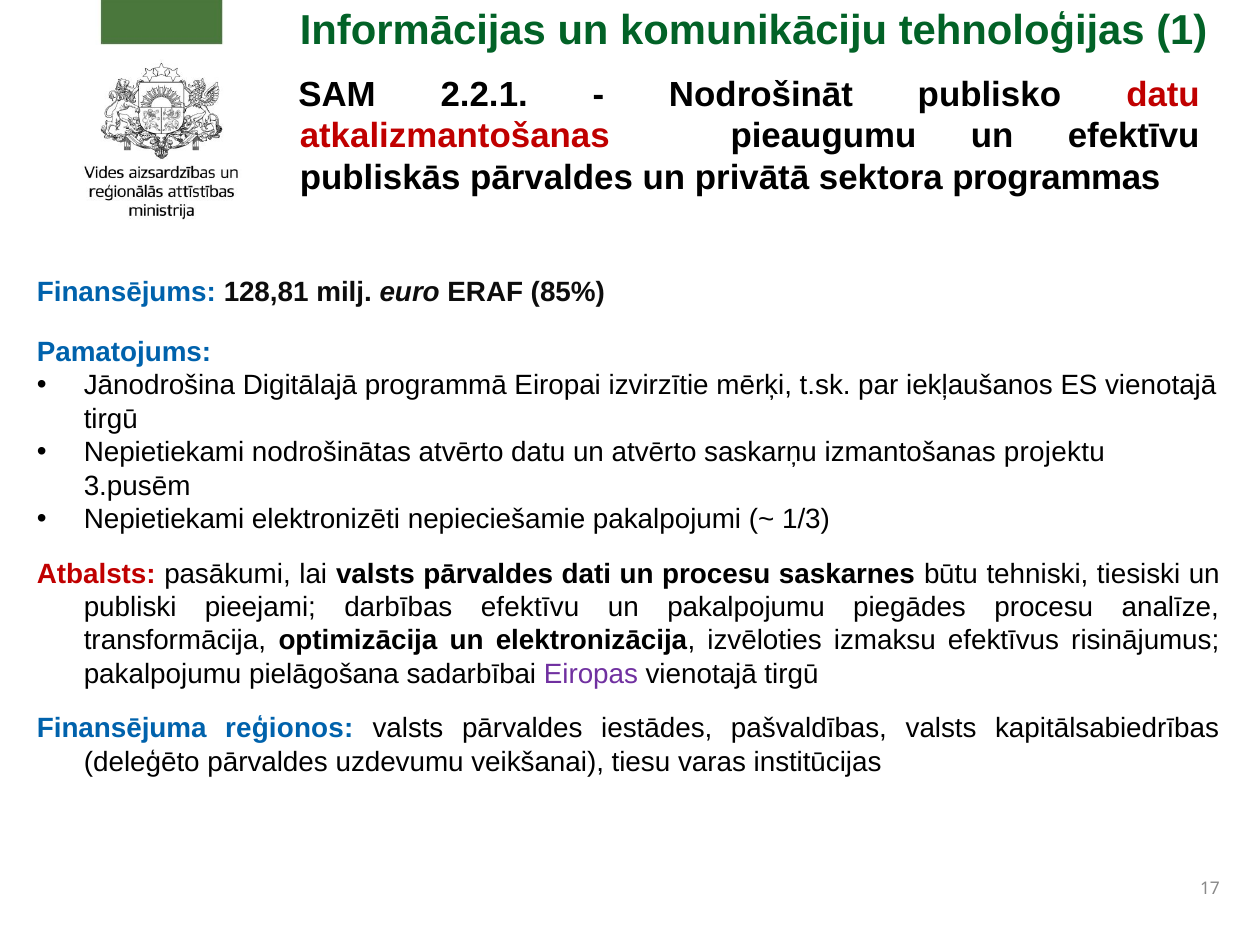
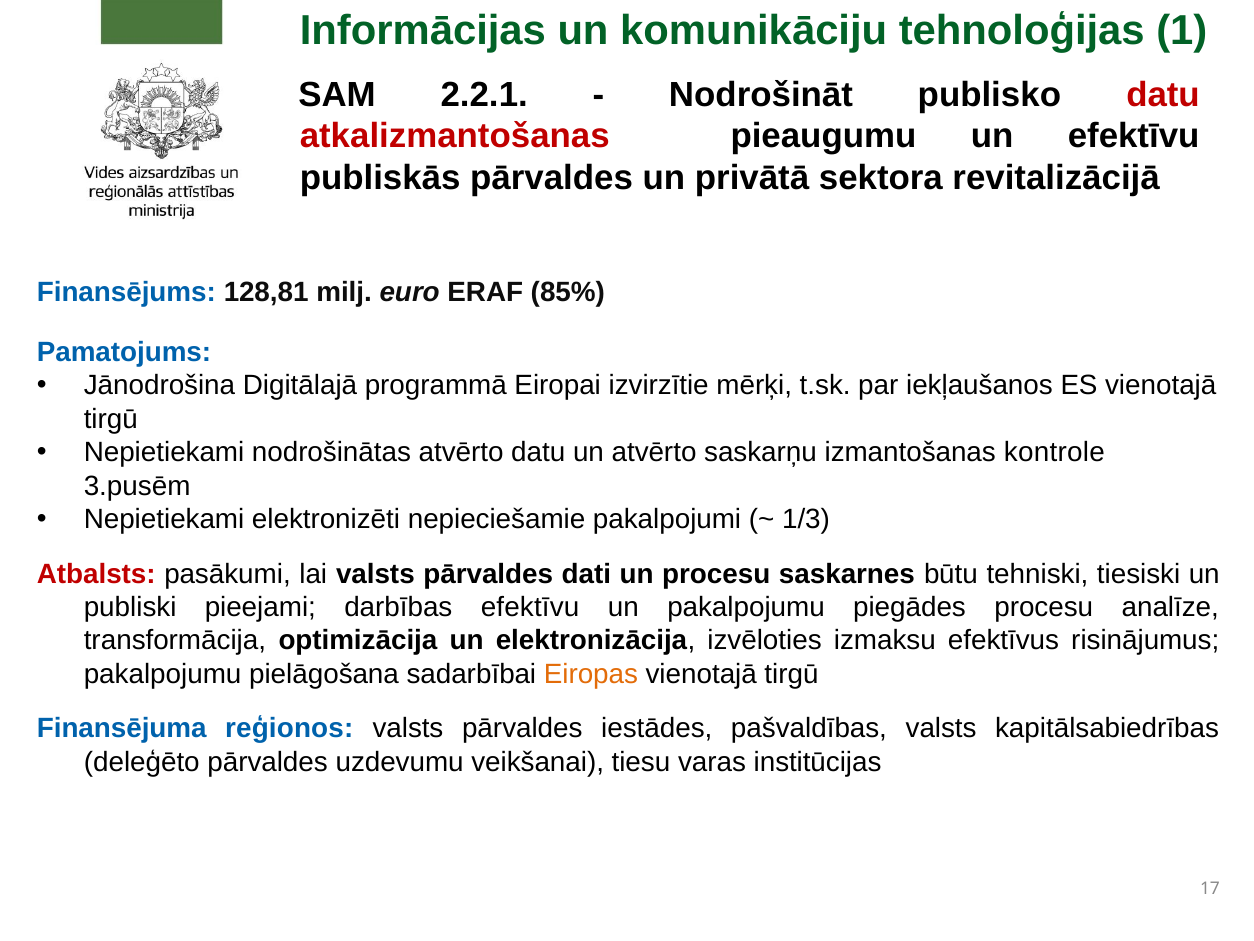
programmas: programmas -> revitalizācijā (1056, 178)
projektu: projektu -> kontrole (1054, 452)
Eiropas colour: purple -> orange (591, 674)
